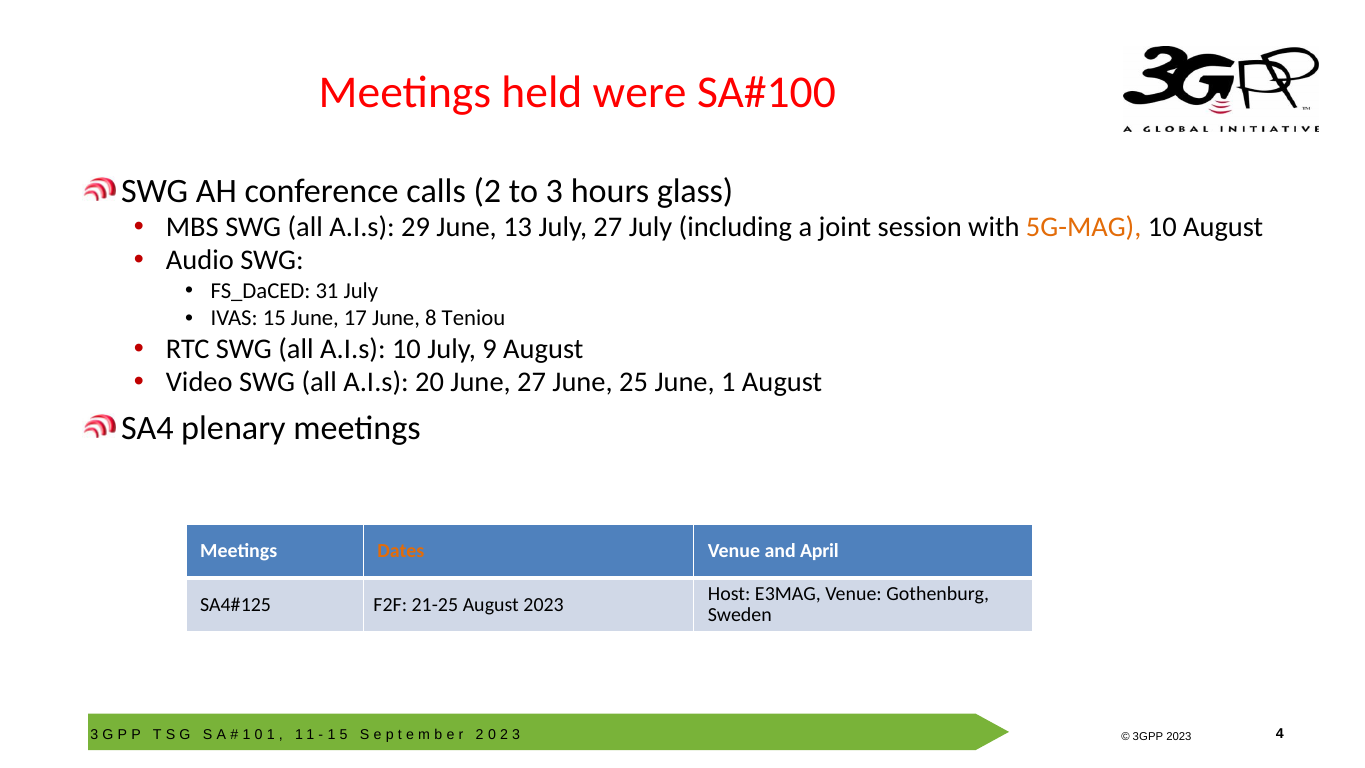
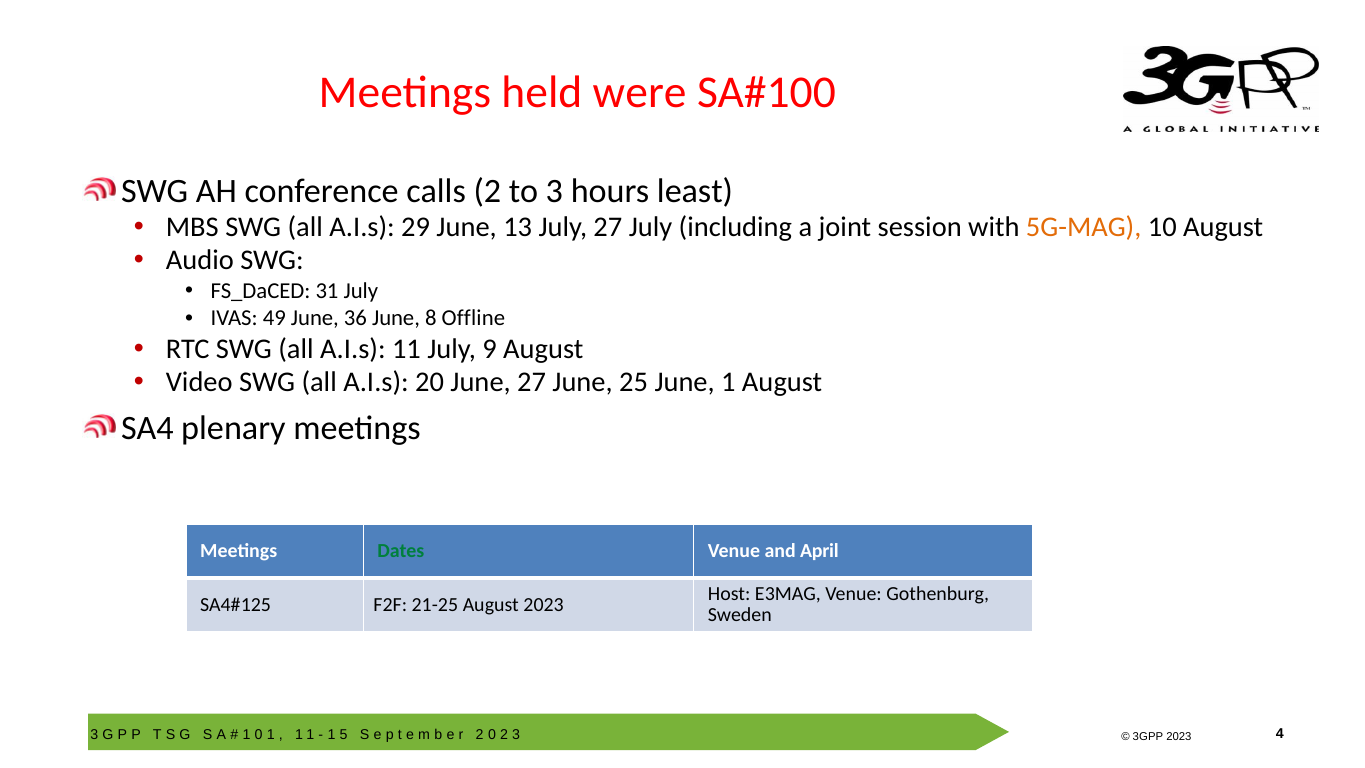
glass: glass -> least (695, 191)
15: 15 -> 49 (274, 318)
17: 17 -> 36 (355, 318)
Teniou: Teniou -> Offline (473, 318)
A.I.s 10: 10 -> 11 (406, 349)
Dates colour: orange -> green (401, 551)
